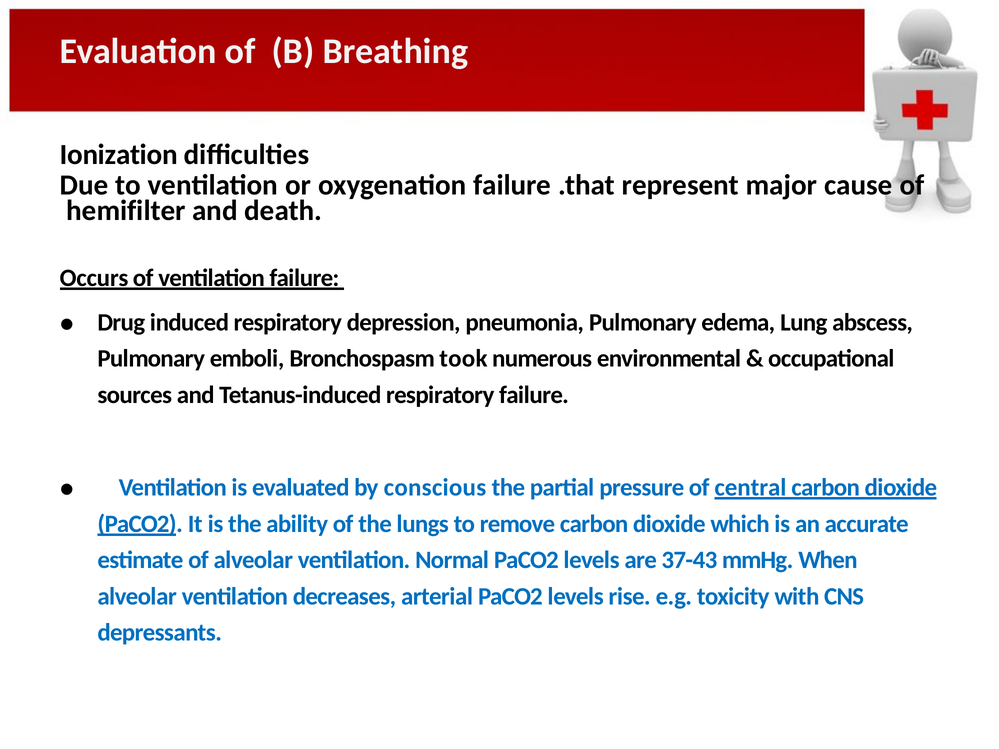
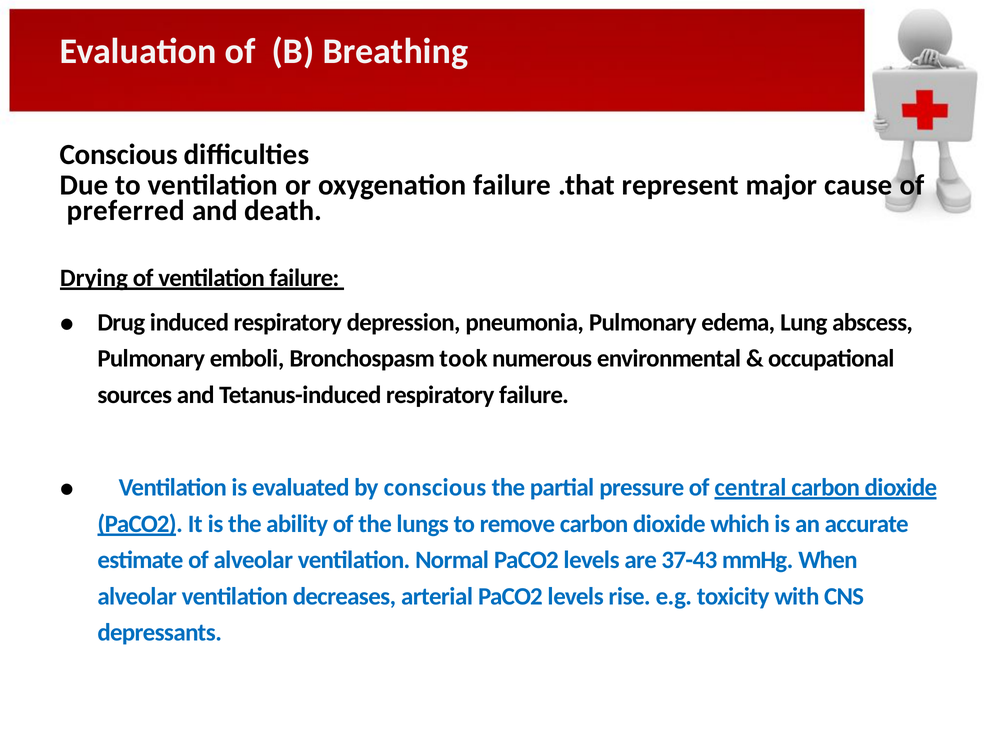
Ionization: Ionization -> Conscious (119, 155)
hemifilter: hemifilter -> preferred (126, 211)
Occurs: Occurs -> Drying (94, 278)
